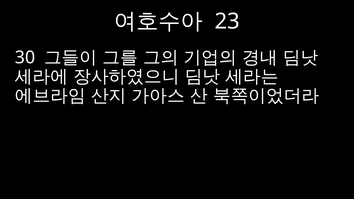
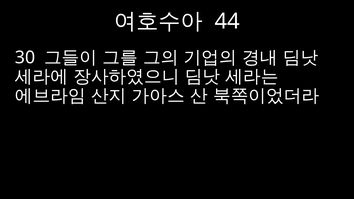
23: 23 -> 44 (227, 21)
